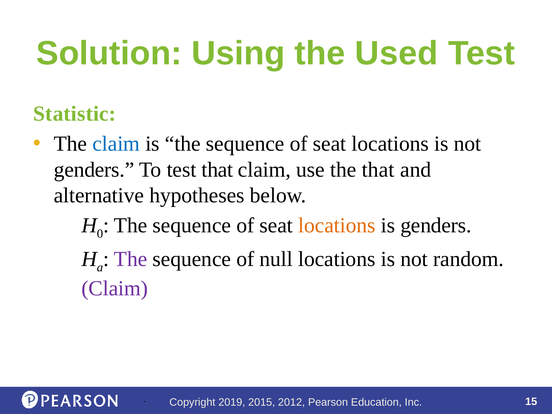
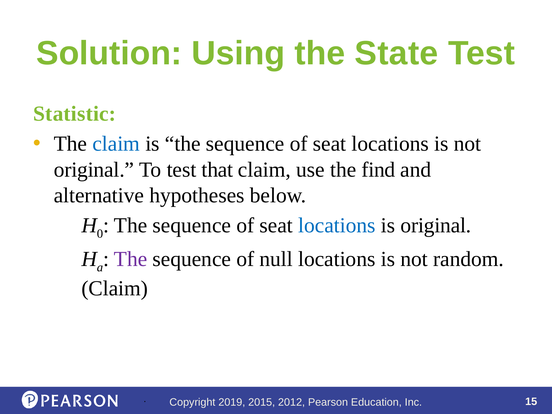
Used: Used -> State (396, 53)
genders: genders -> original (94, 170)
the that: that -> find (378, 170)
locations colour: orange -> blue (337, 225)
is genders: genders -> original (436, 225)
Claim colour: purple -> black (115, 288)
